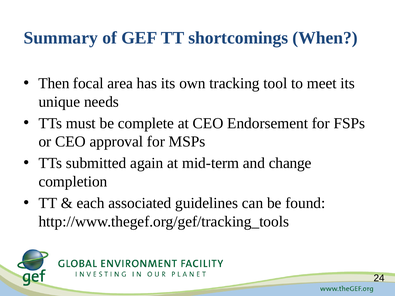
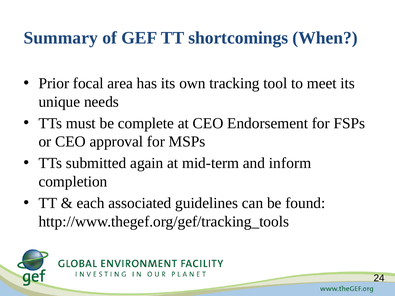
Then: Then -> Prior (54, 83)
change: change -> inform (290, 163)
